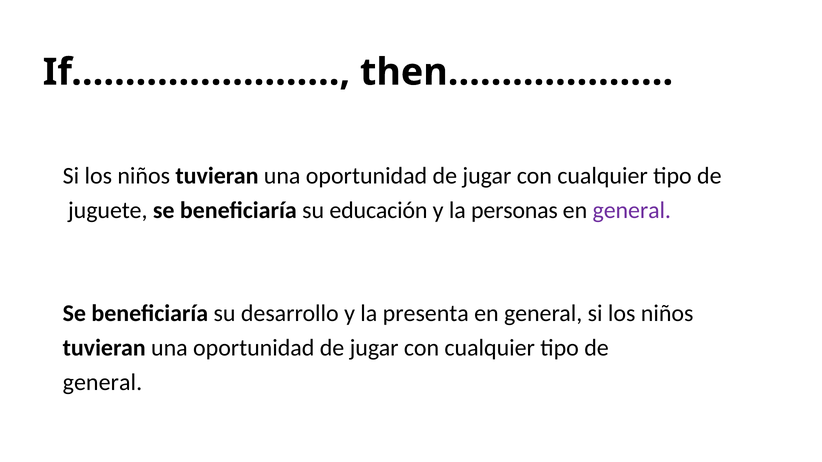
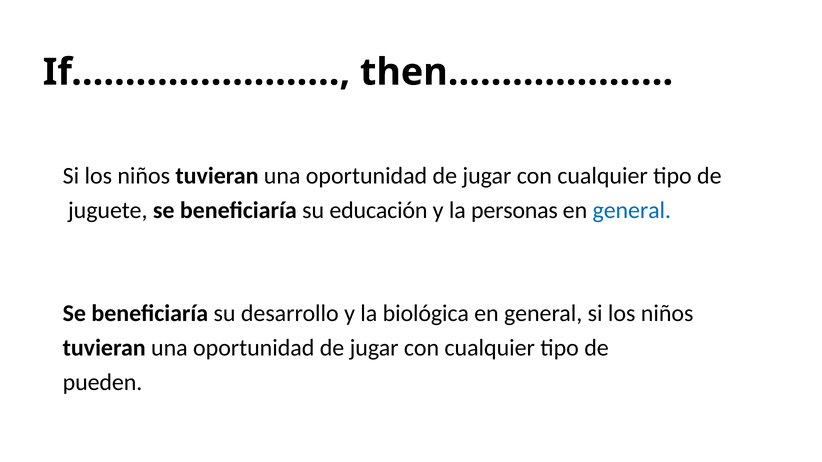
general colour: purple -> blue (632, 211)
presenta: presenta -> biológica (426, 314)
general: general -> pueden (102, 383)
